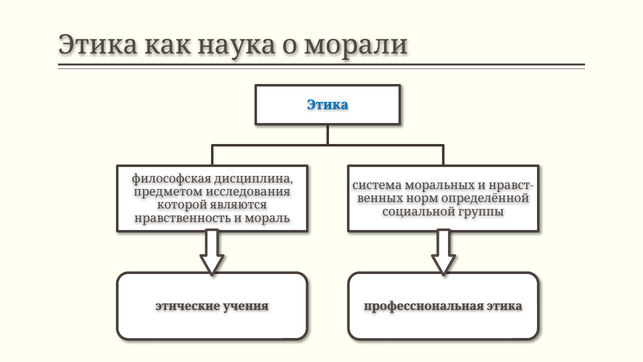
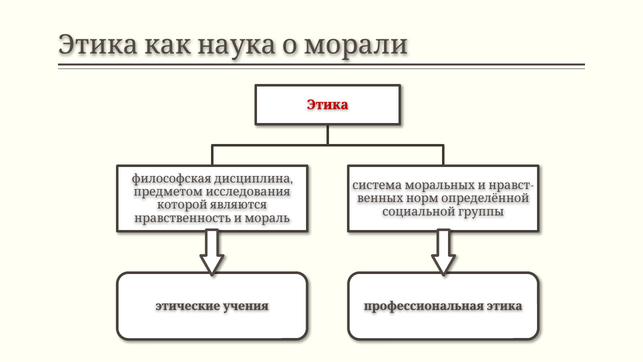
Этика colour: blue -> red (328, 105)
